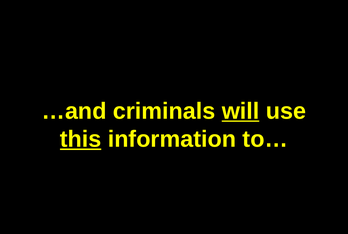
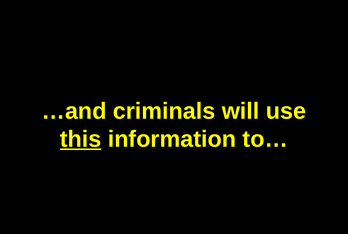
will underline: present -> none (241, 111)
